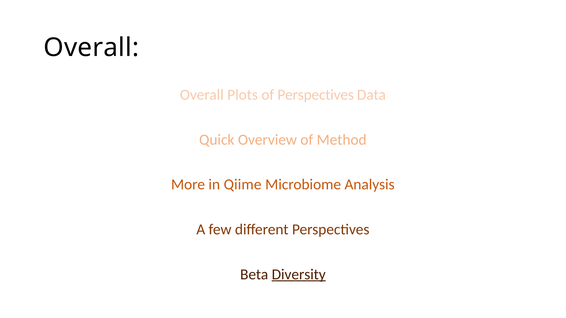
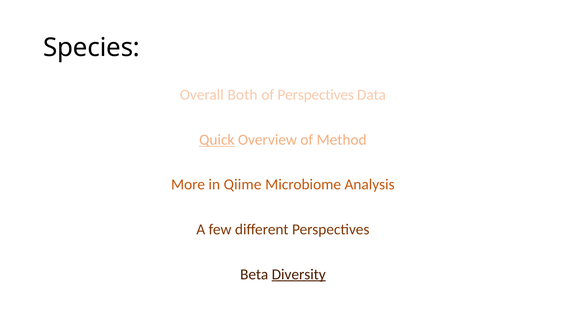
Overall: Overall -> Species (92, 48)
Plots: Plots -> Both (243, 95)
Quick underline: none -> present (217, 140)
